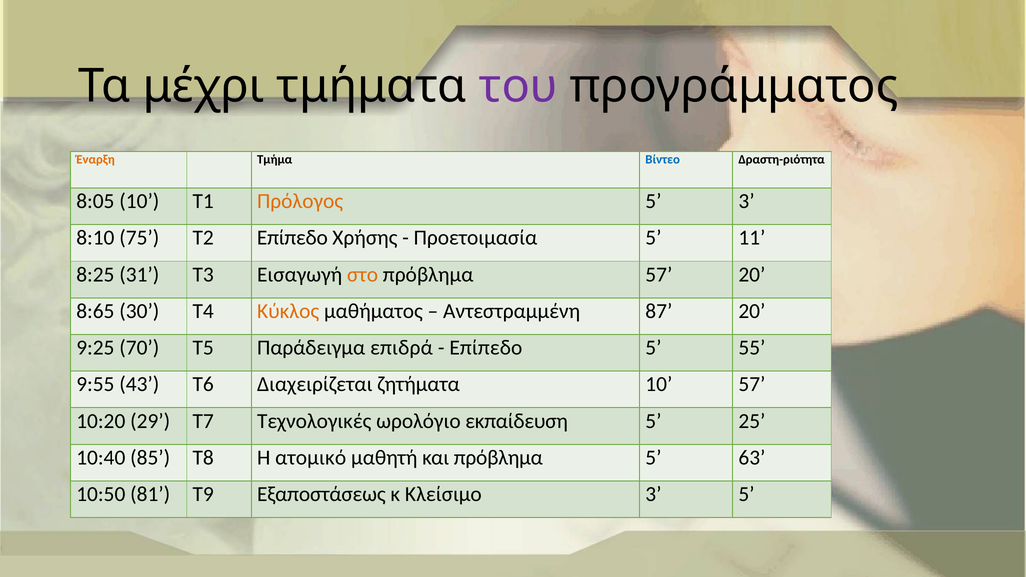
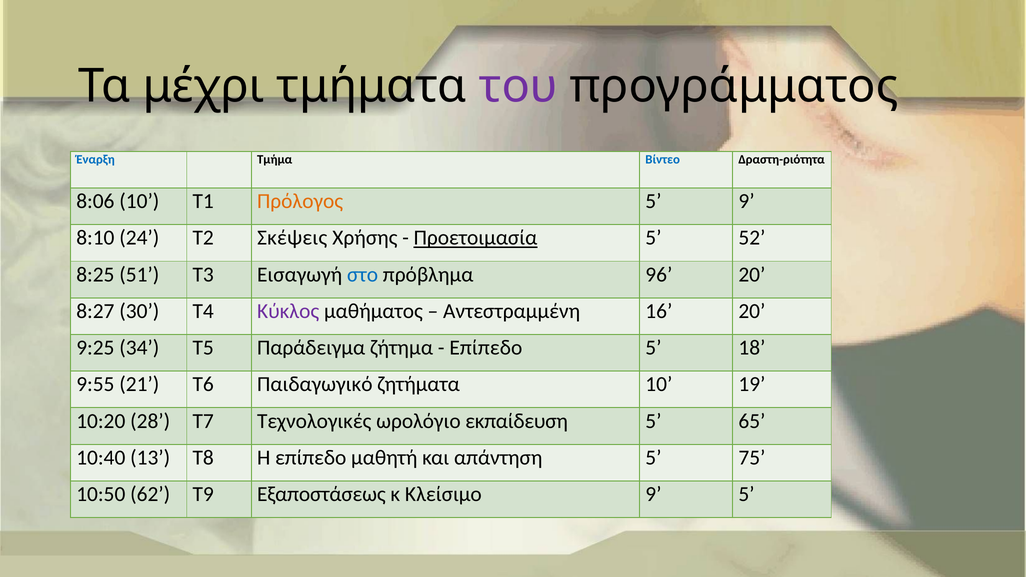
Έναρξη colour: orange -> blue (96, 159)
8:05: 8:05 -> 8:06 (95, 201)
5 3: 3 -> 9 (747, 201)
75: 75 -> 24 (139, 238)
Τ2 Επίπεδο: Επίπεδο -> Σκέψεις (292, 238)
Προετοιμασία underline: none -> present (475, 238)
11: 11 -> 52 (752, 238)
31: 31 -> 51 (139, 275)
στο colour: orange -> blue (363, 275)
πρόβλημα 57: 57 -> 96 (659, 275)
8:65: 8:65 -> 8:27 (95, 311)
Κύκλος colour: orange -> purple (288, 311)
87: 87 -> 16 (659, 311)
70: 70 -> 34 (139, 348)
επιδρά: επιδρά -> ζήτημα (402, 348)
55: 55 -> 18 (752, 348)
43: 43 -> 21 (139, 384)
Διαχειρίζεται: Διαχειρίζεται -> Παιδαγωγικό (315, 384)
10 57: 57 -> 19 (752, 384)
29: 29 -> 28 (150, 421)
25: 25 -> 65 (752, 421)
85: 85 -> 13 (150, 458)
Η ατομικό: ατομικό -> επίπεδο (311, 458)
και πρόβλημα: πρόβλημα -> απάντηση (498, 458)
63: 63 -> 75 (752, 458)
81: 81 -> 62 (150, 494)
Κλείσιμο 3: 3 -> 9 (653, 494)
